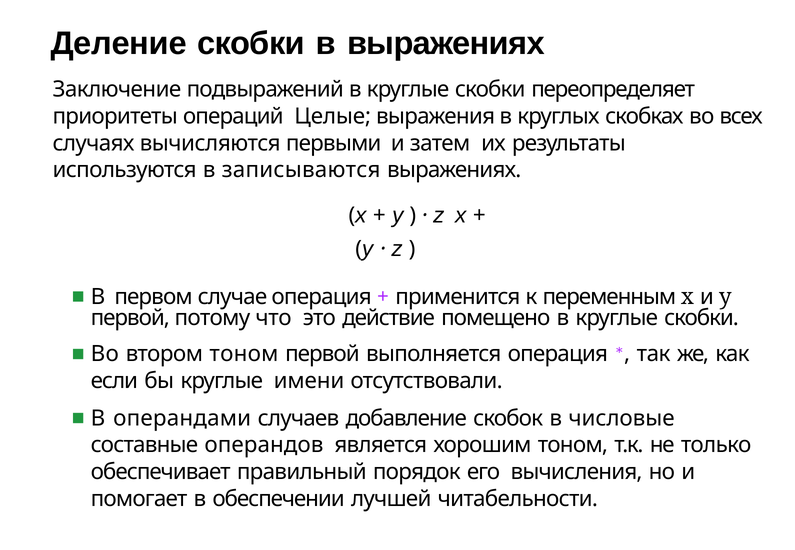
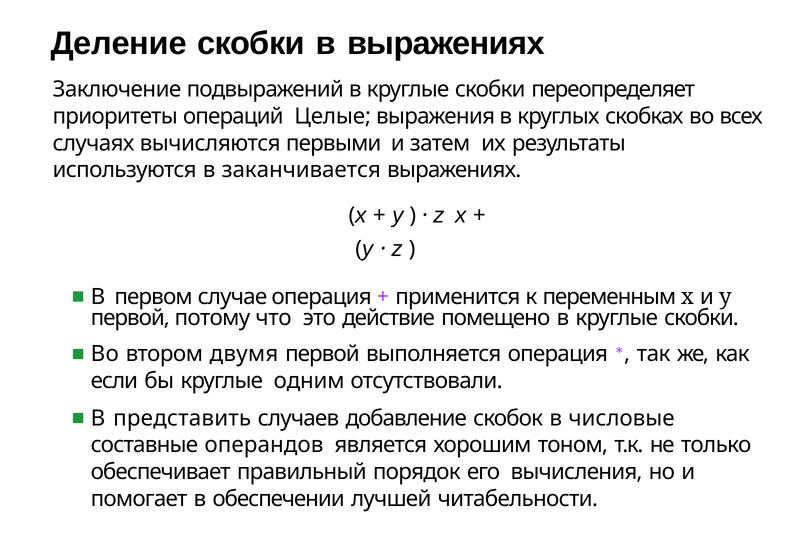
записываются: записываются -> заканчивается (301, 170)
втором тоном: тоном -> двумя (244, 354)
имени: имени -> одним (309, 381)
операндами: операндами -> представить (182, 418)
